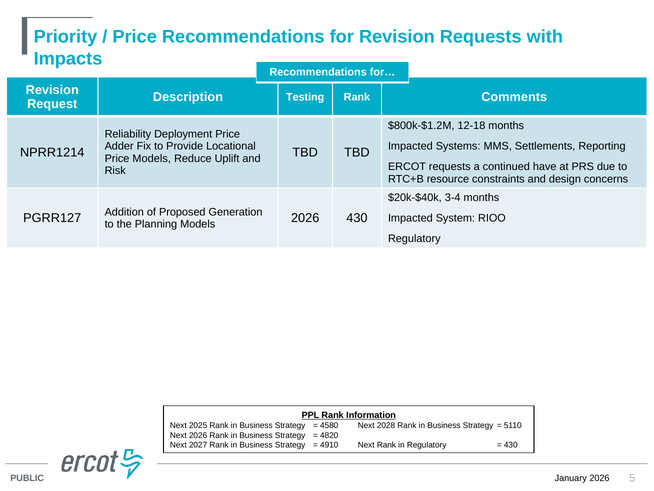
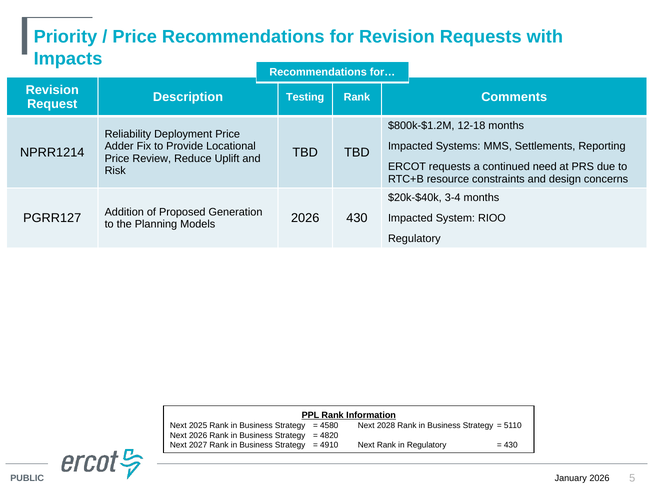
Price Models: Models -> Review (152, 158)
have: have -> need (545, 167)
